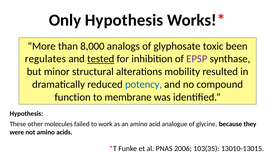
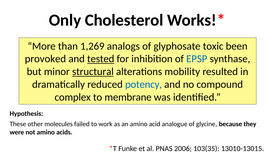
Only Hypothesis: Hypothesis -> Cholesterol (124, 20)
8,000: 8,000 -> 1,269 (92, 46)
regulates: regulates -> provoked (45, 59)
EPSP colour: purple -> blue (197, 59)
structural underline: none -> present (93, 72)
function: function -> complex (73, 97)
